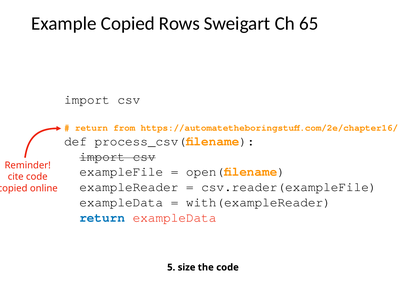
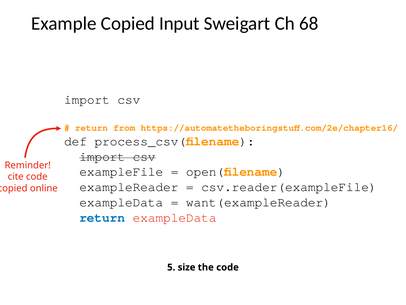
Rows: Rows -> Input (179, 23)
65: 65 -> 68 (309, 23)
with(exampleReader: with(exampleReader -> want(exampleReader (258, 202)
